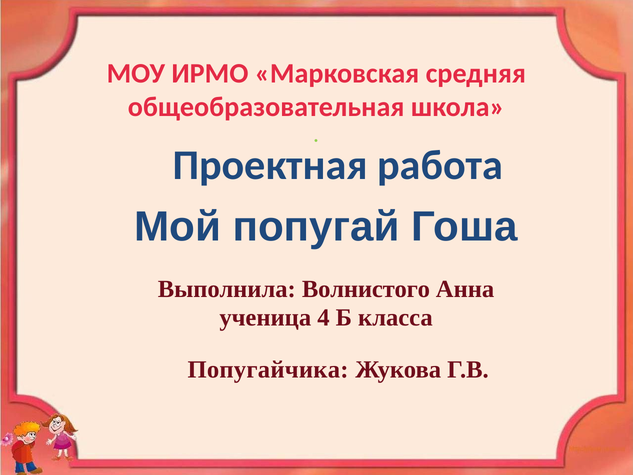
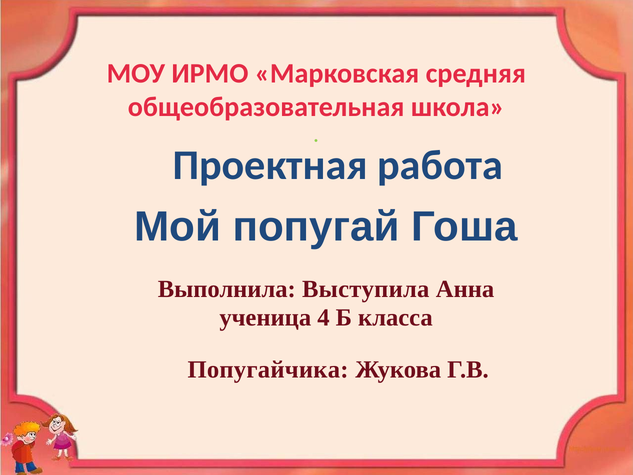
Волнистого: Волнистого -> Выступила (366, 289)
